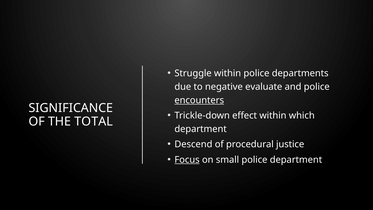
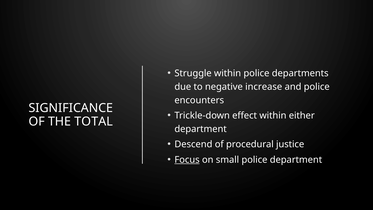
evaluate: evaluate -> increase (264, 87)
encounters underline: present -> none (199, 100)
which: which -> either (302, 115)
